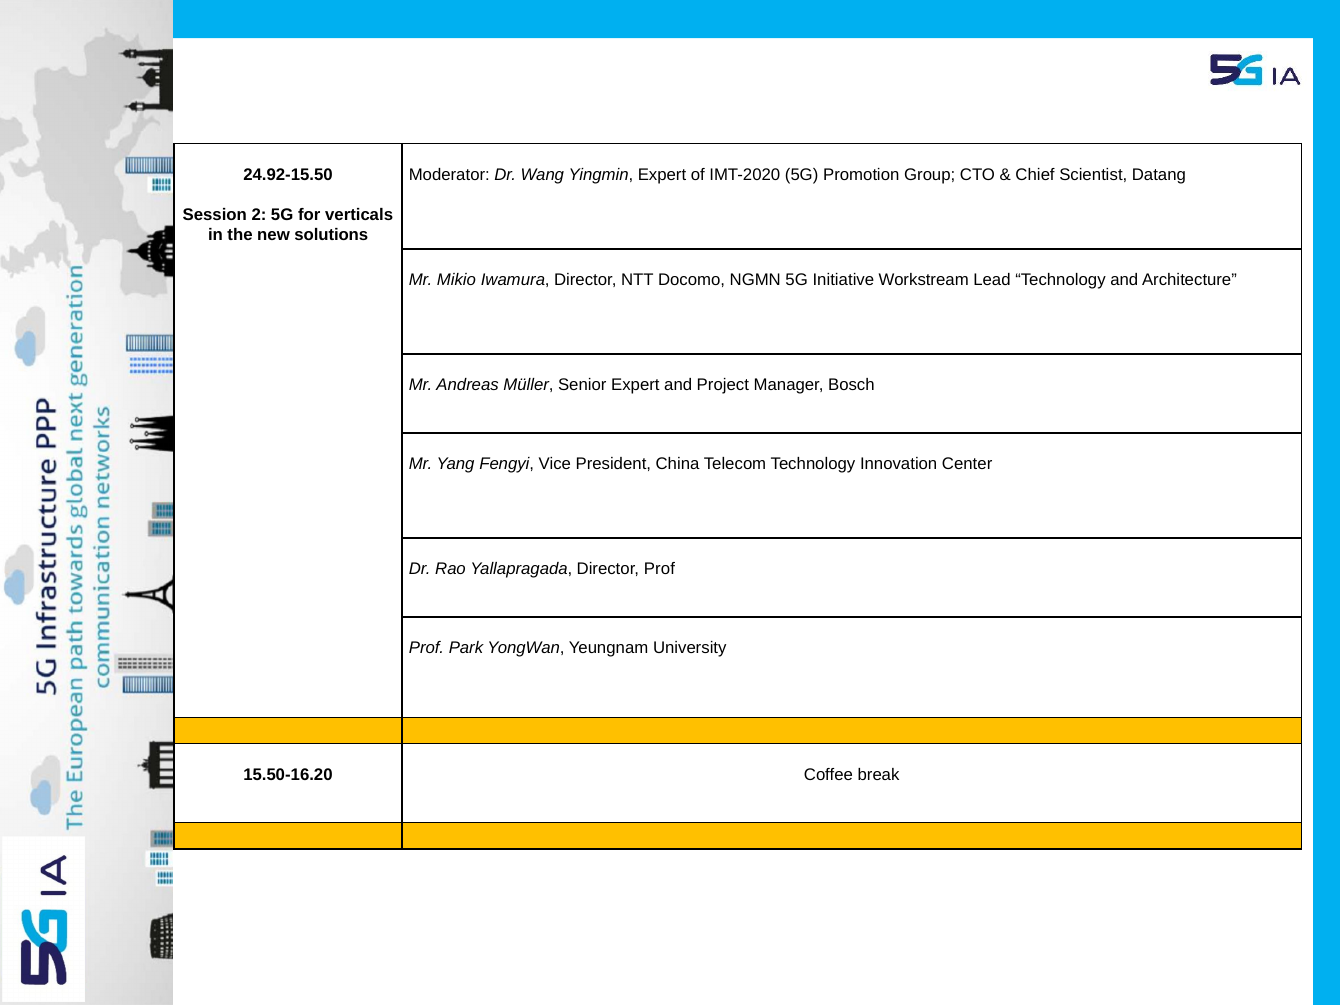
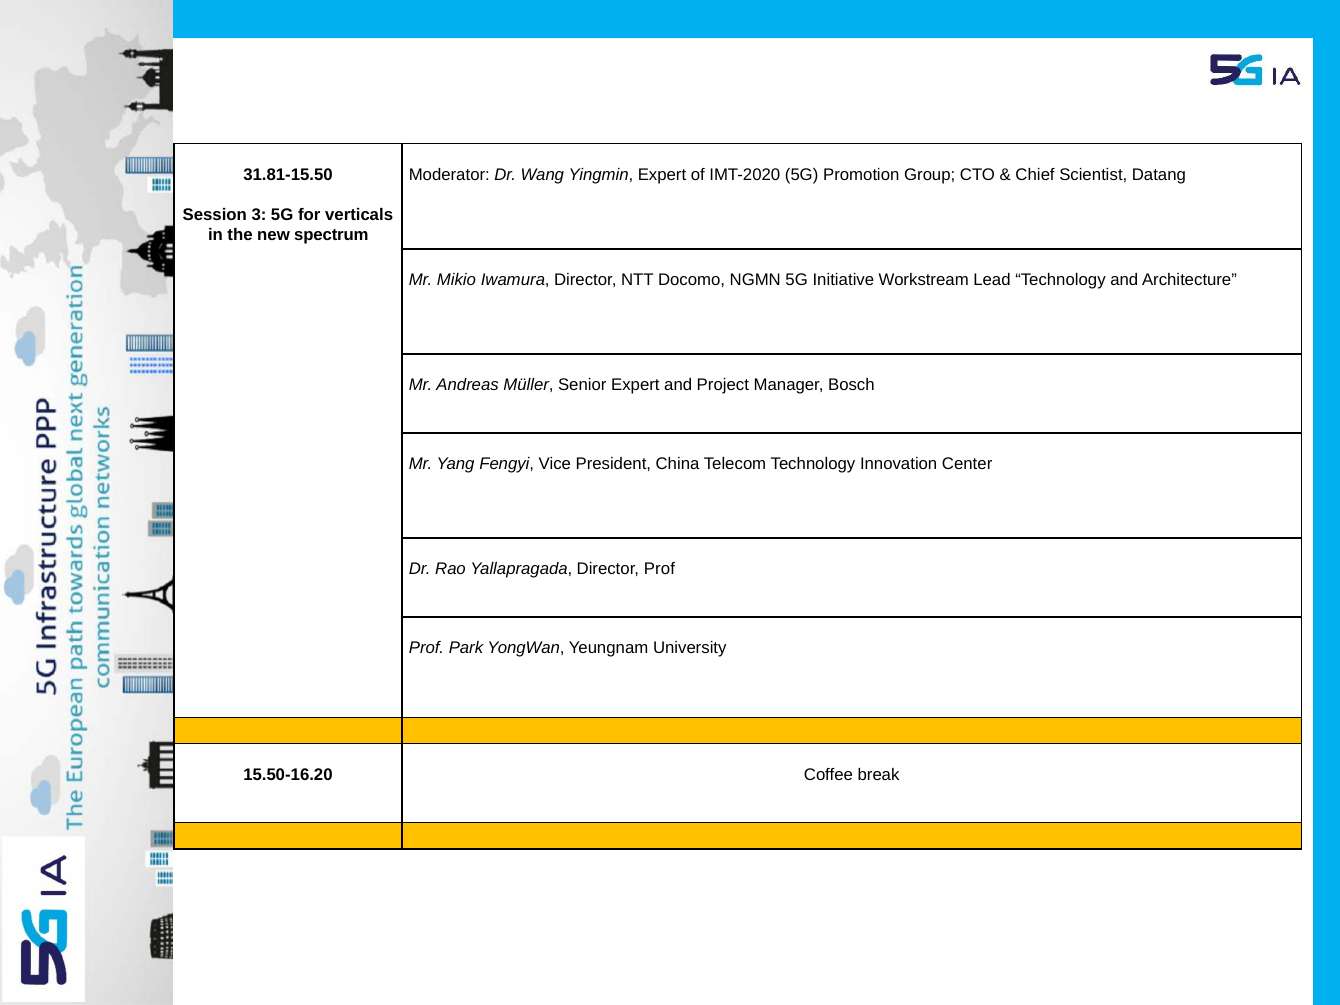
24.92-15.50: 24.92-15.50 -> 31.81-15.50 (288, 175)
2: 2 -> 3 (259, 215)
solutions: solutions -> spectrum (331, 235)
